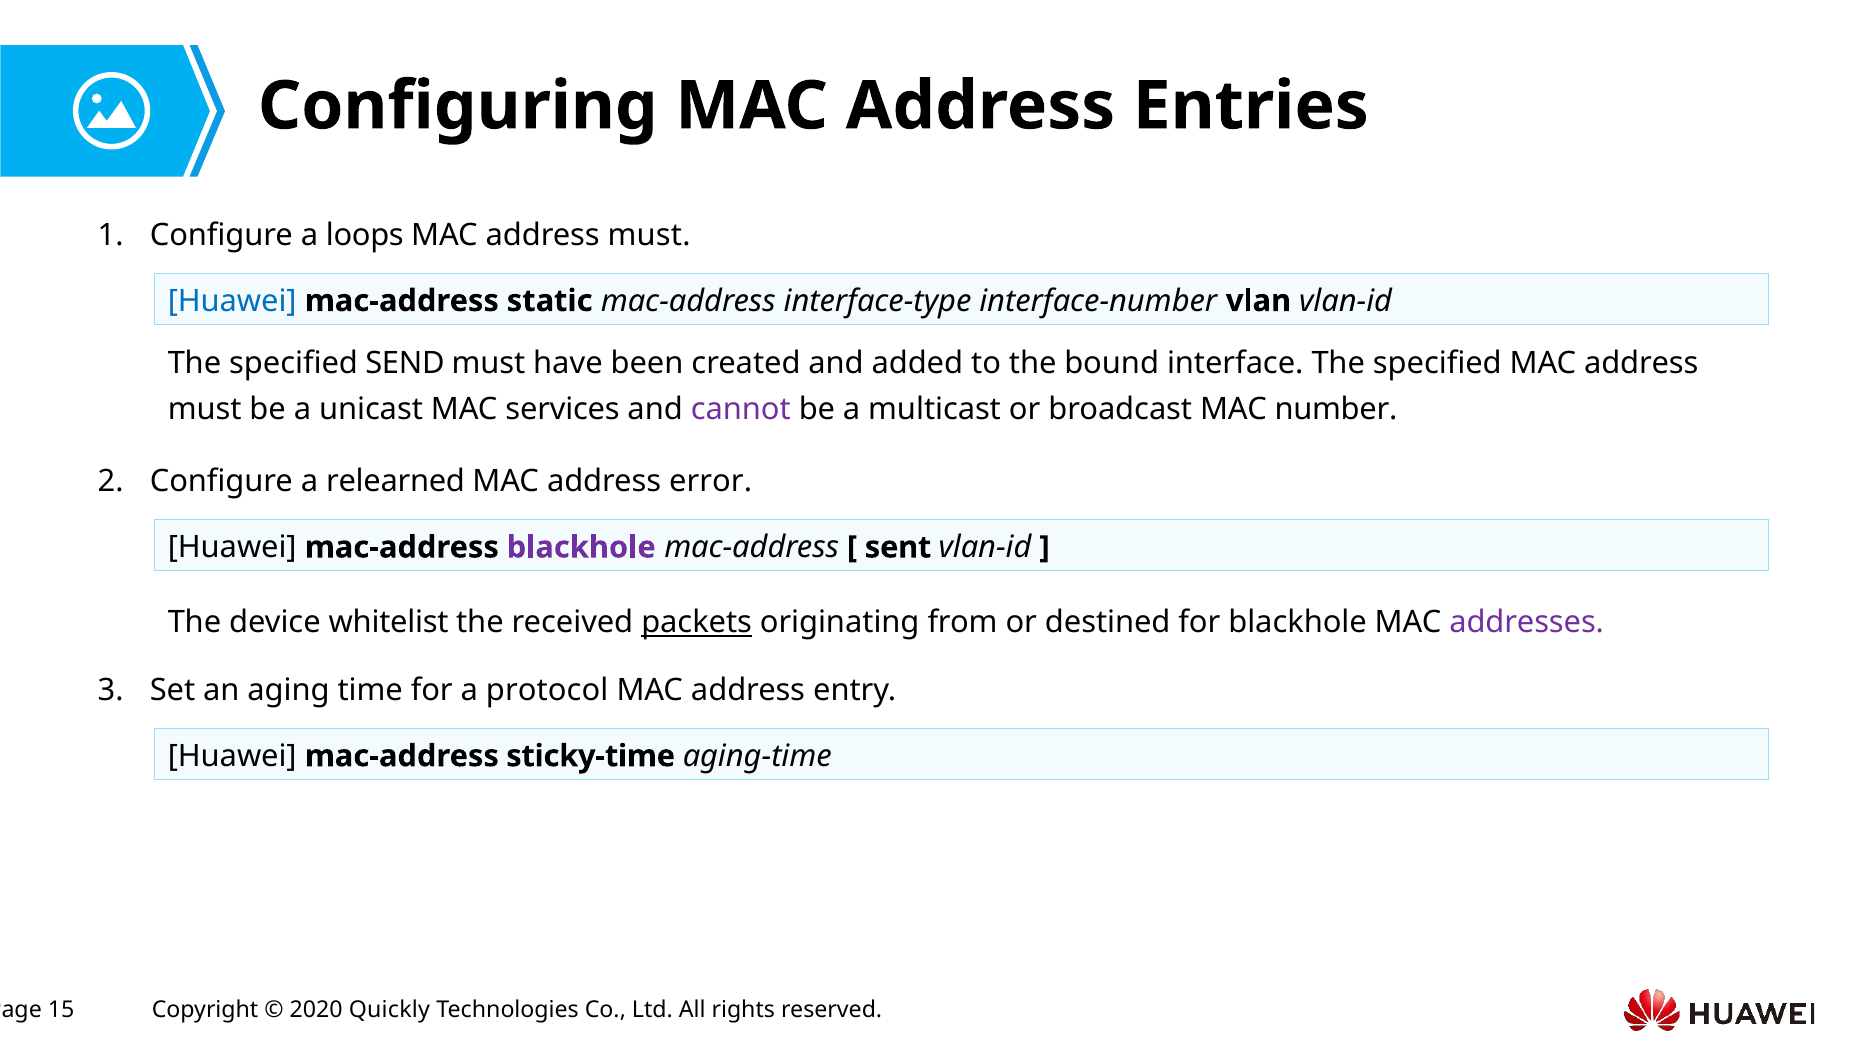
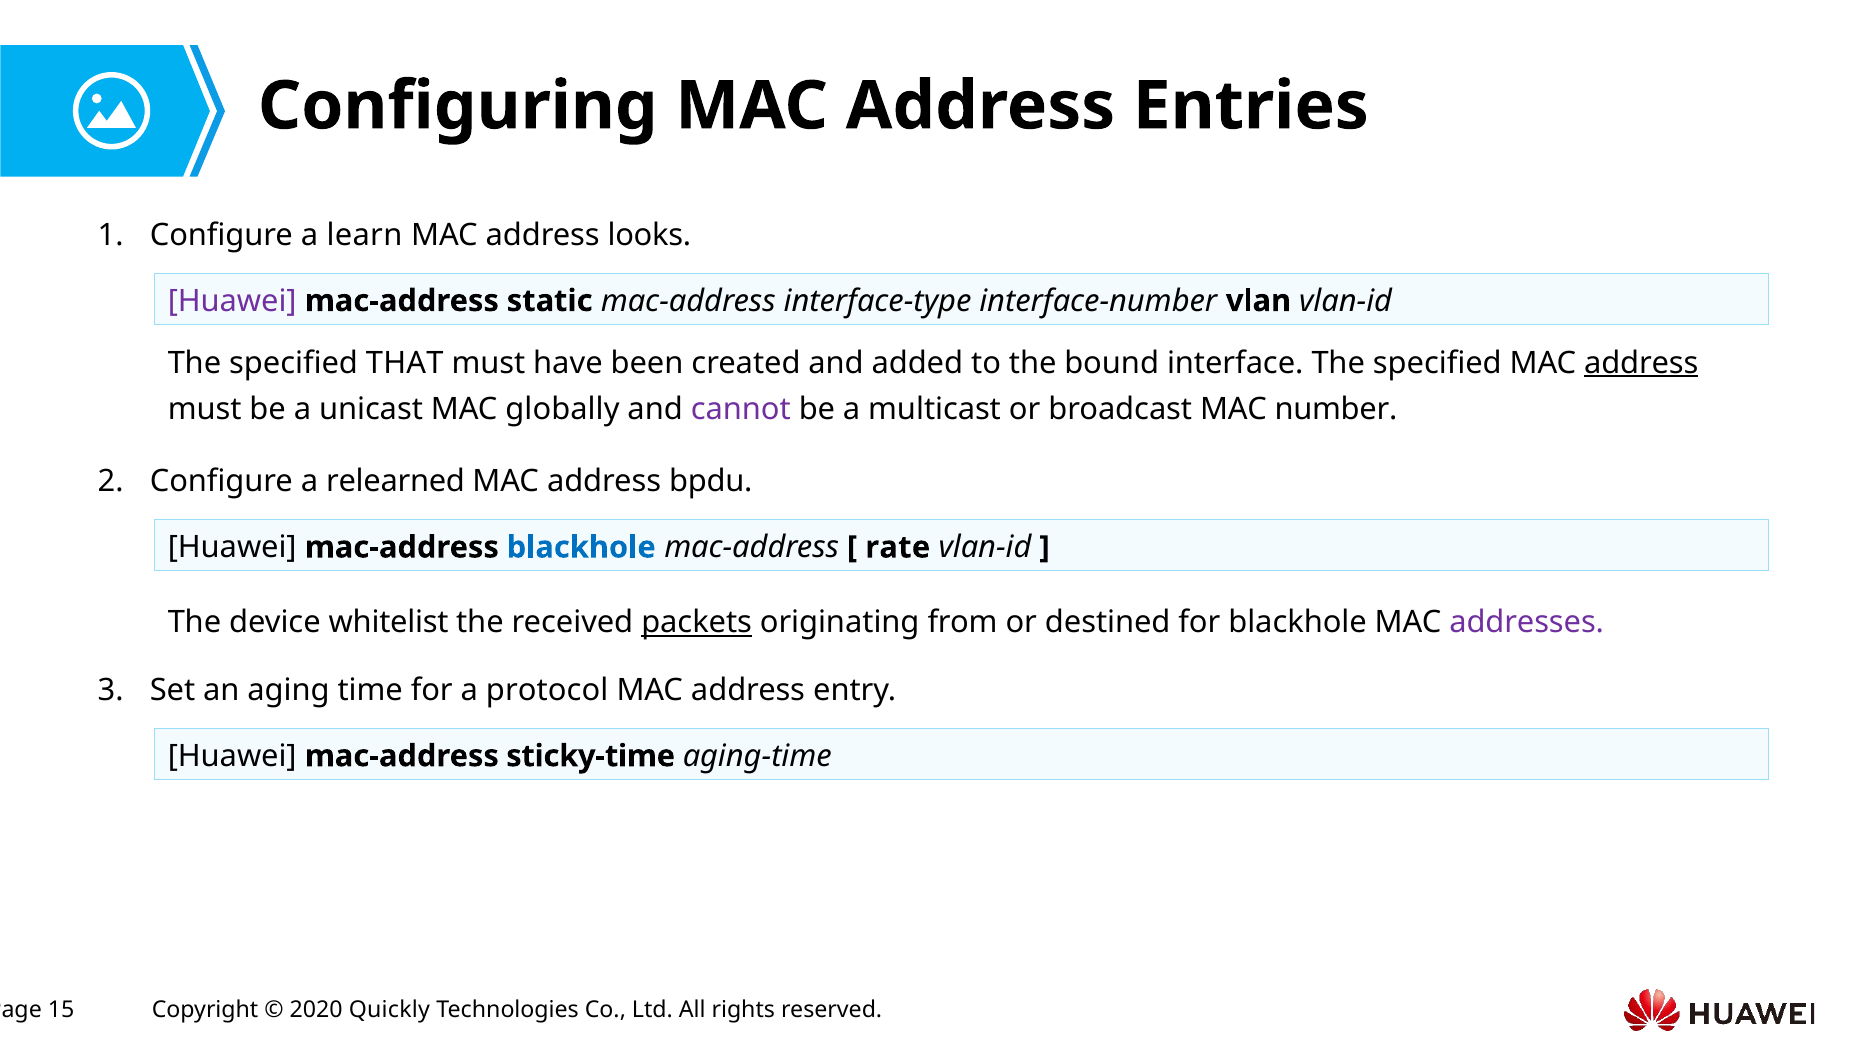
loops: loops -> learn (364, 235)
must: must -> looks (649, 235)
Huawei colour: blue -> purple (232, 301)
SEND: SEND -> THAT (405, 363)
address underline: none -> present (1641, 363)
services: services -> globally (562, 410)
error: error -> bpdu (711, 482)
blackhole colour: purple -> blue (581, 548)
sent: sent -> rate (898, 548)
